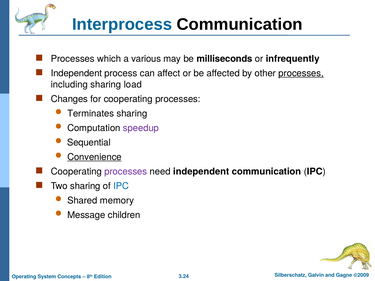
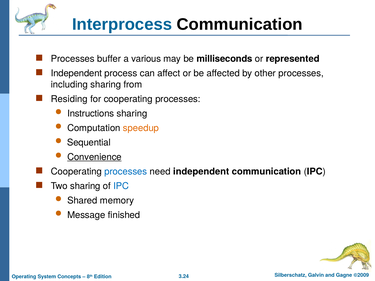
which: which -> buffer (109, 59)
infrequently: infrequently -> represented (293, 59)
processes underline: present -> none (301, 73)
load: load -> from (133, 85)
Changes: Changes -> Residing (69, 99)
Terminates: Terminates -> Instructions (91, 114)
speedup colour: purple -> orange (141, 128)
processes colour: purple -> blue (126, 172)
children: children -> finished (124, 215)
